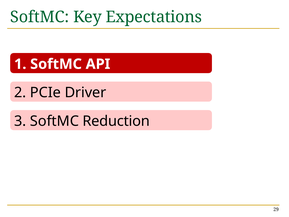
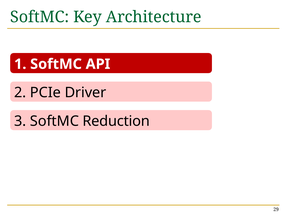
Expectations: Expectations -> Architecture (154, 17)
